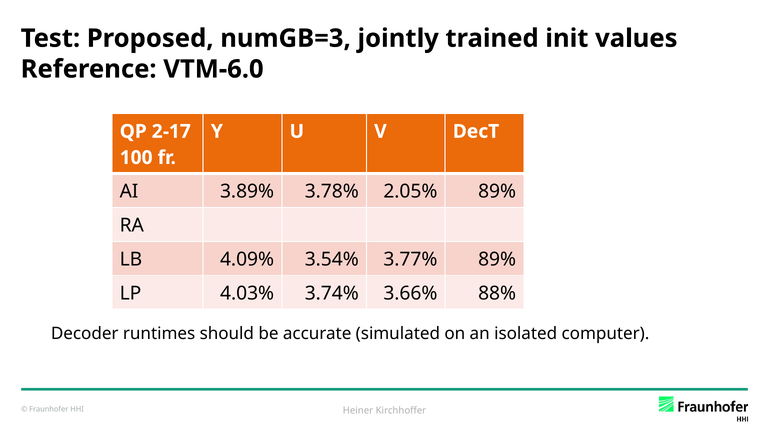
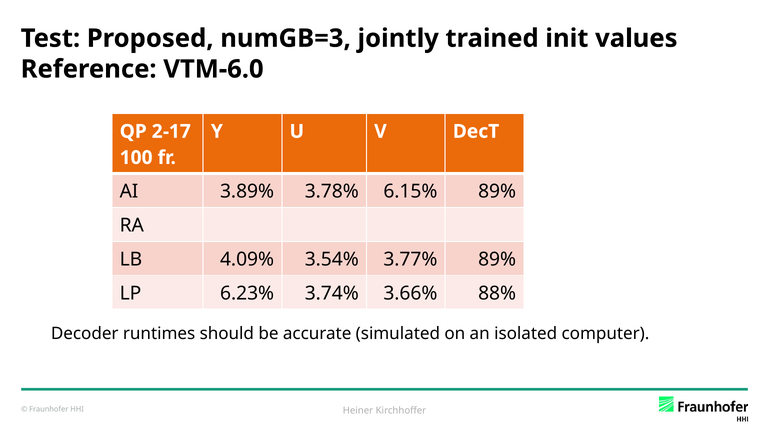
2.05%: 2.05% -> 6.15% (410, 191)
4.03%: 4.03% -> 6.23% (247, 293)
